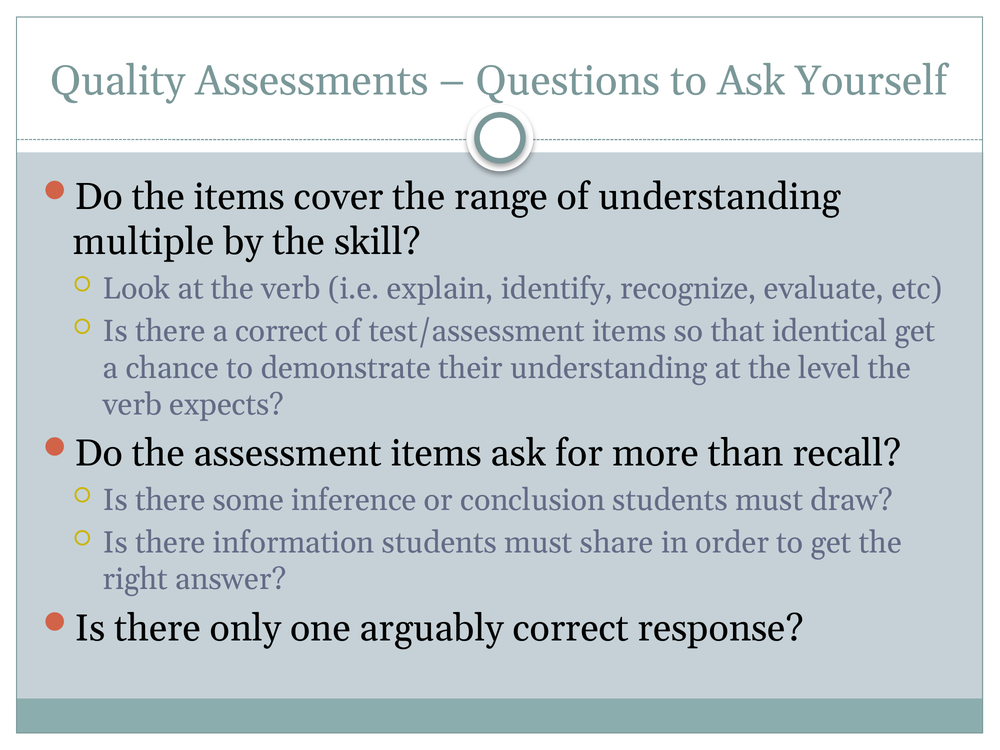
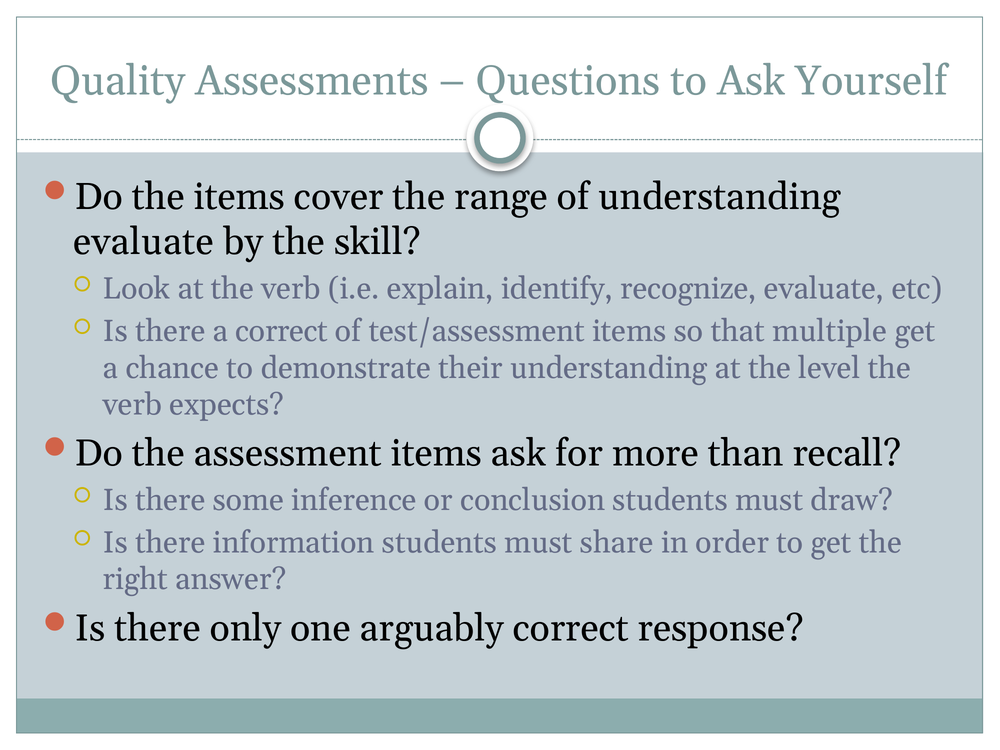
multiple: multiple -> evaluate (144, 242)
identical: identical -> multiple (830, 331)
